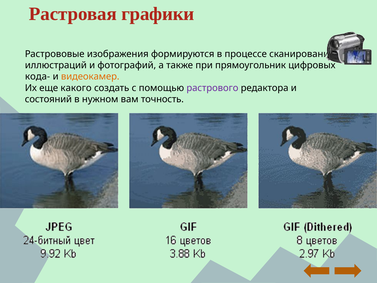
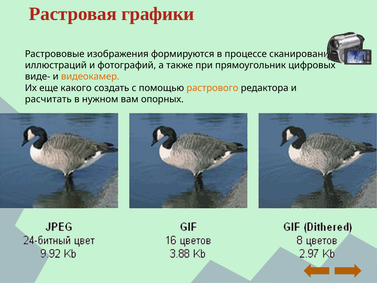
кода-: кода- -> виде- (38, 77)
растрового colour: purple -> orange (212, 88)
состояний: состояний -> расчитать (48, 99)
точность: точность -> опорных (162, 99)
